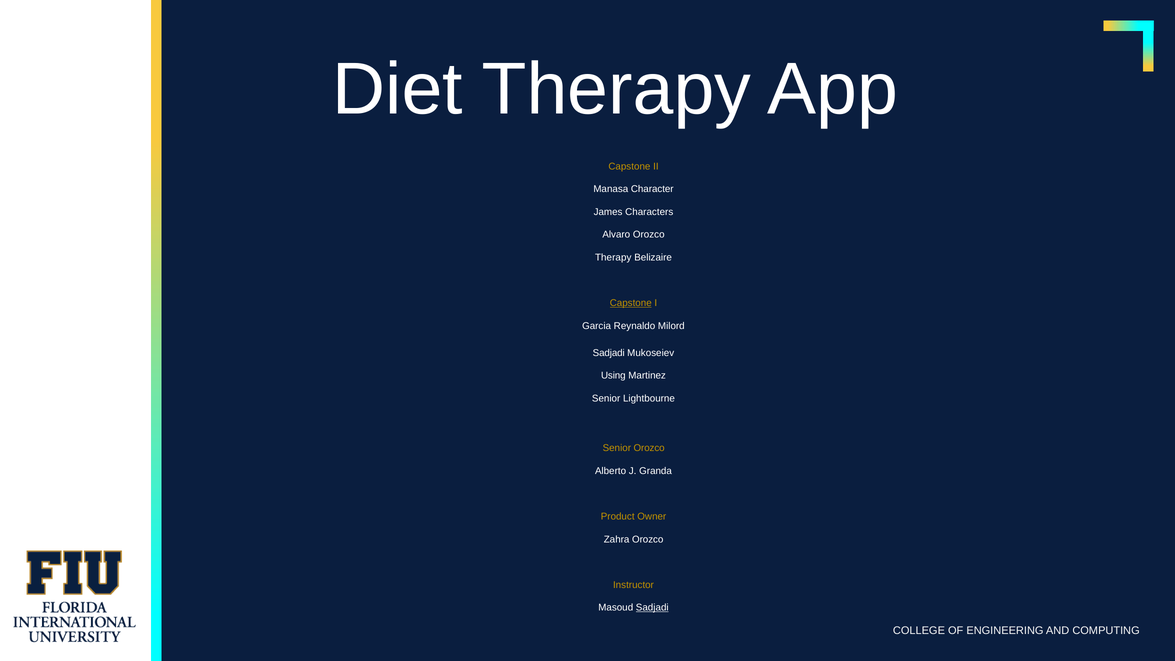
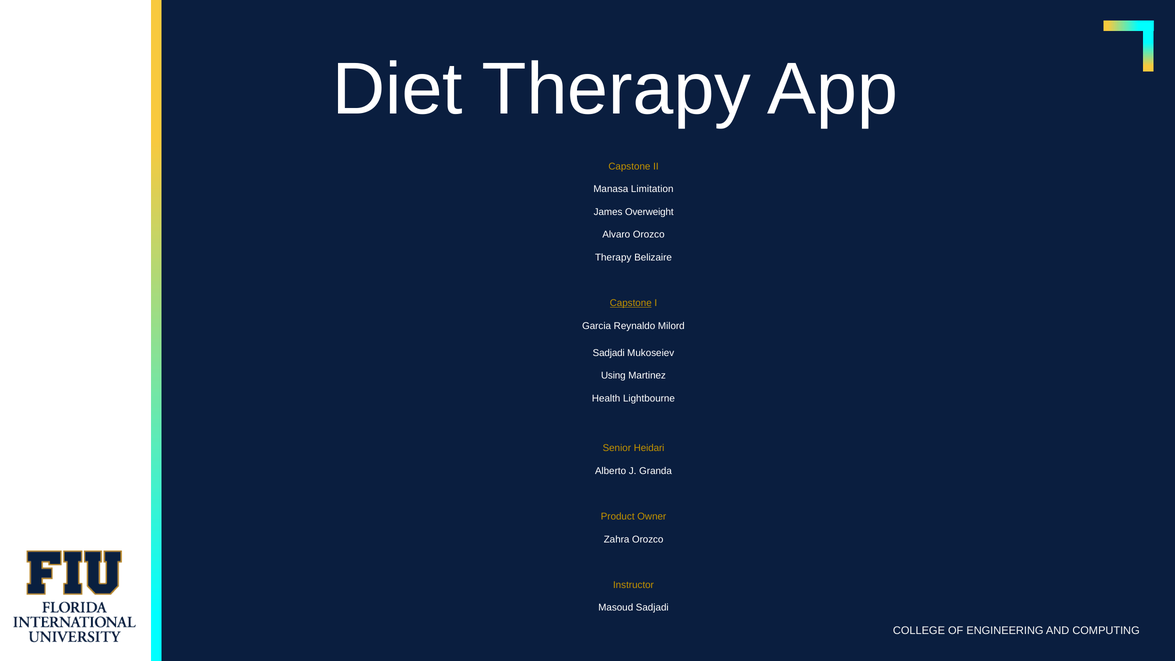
Character: Character -> Limitation (652, 189)
Characters: Characters -> Overweight (649, 212)
Senior: Senior -> Health (606, 398)
Senior Orozco: Orozco -> Heidari (649, 448)
Sadjadi underline: present -> none (652, 608)
